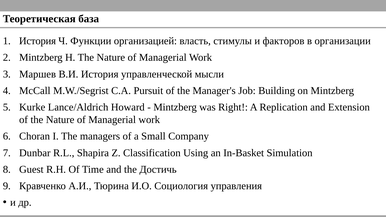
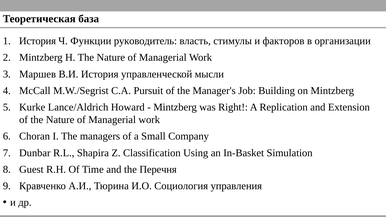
организацией: организацией -> руководитель (145, 41)
Достичь: Достичь -> Перечня (158, 169)
